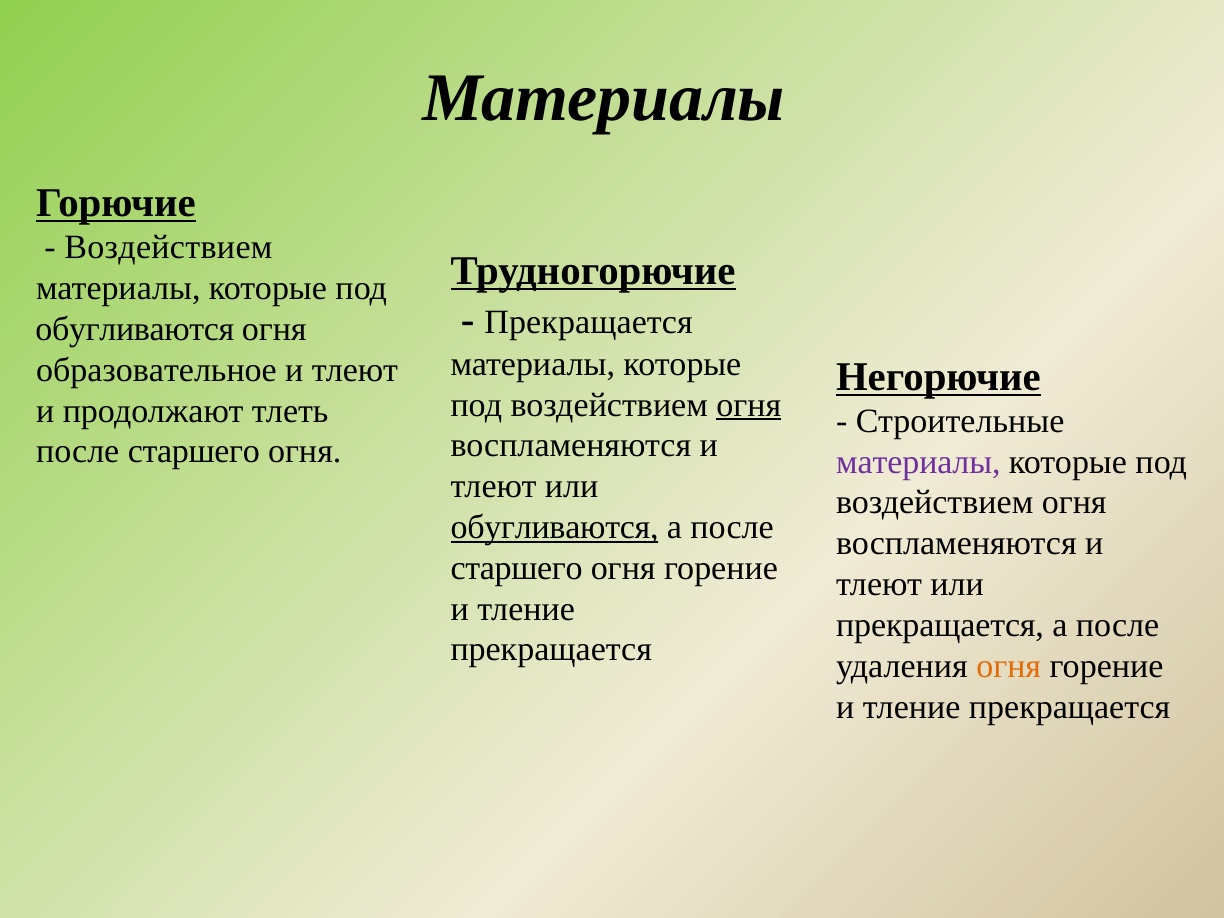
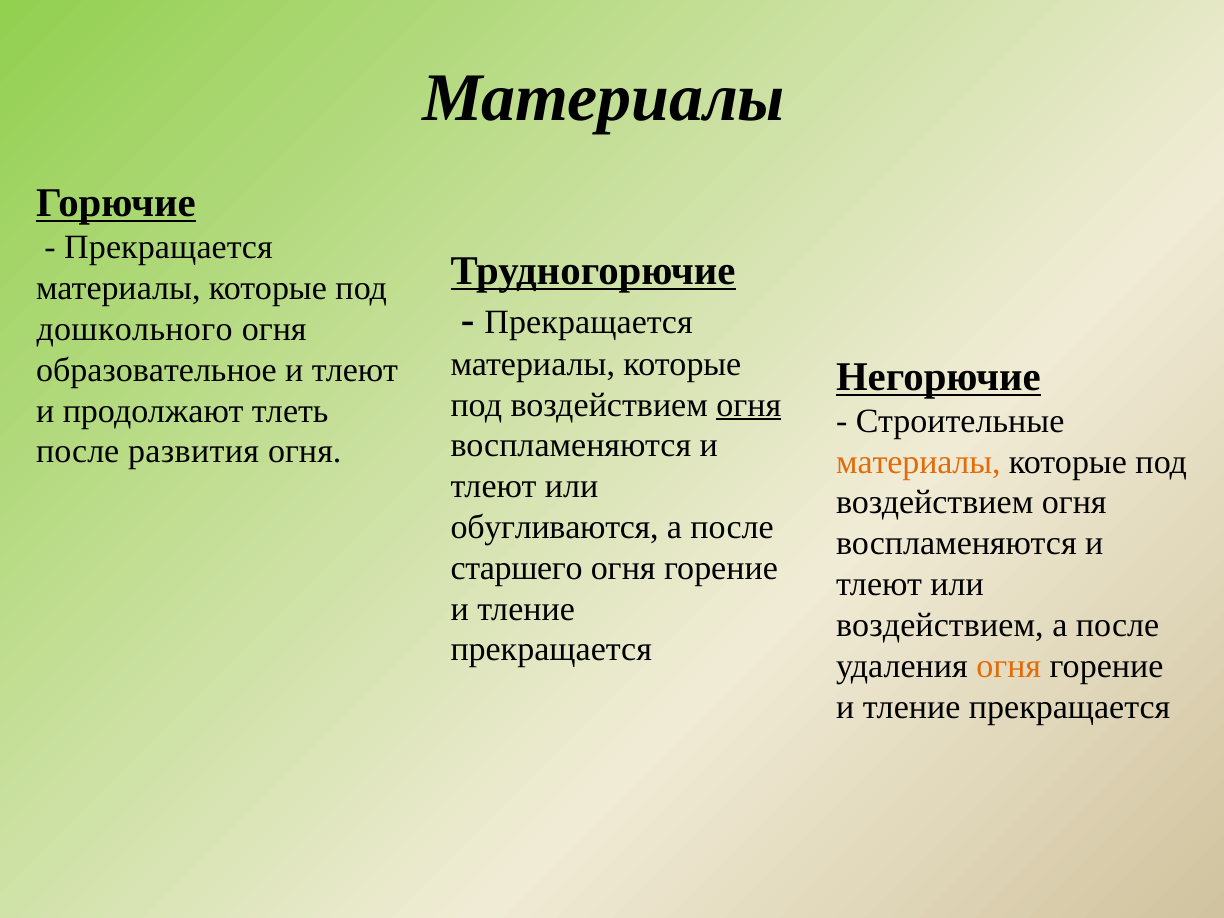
Воздействием: Воздействием -> Прекращается (168, 248)
обугливаются: обугливаются -> дошкольного (135, 329)
старшего: старшего -> развития (194, 452)
материалы colour: purple -> orange (918, 462)
обугливаются underline: present -> none (555, 527)
прекращается: прекращается -> воздействием (940, 625)
